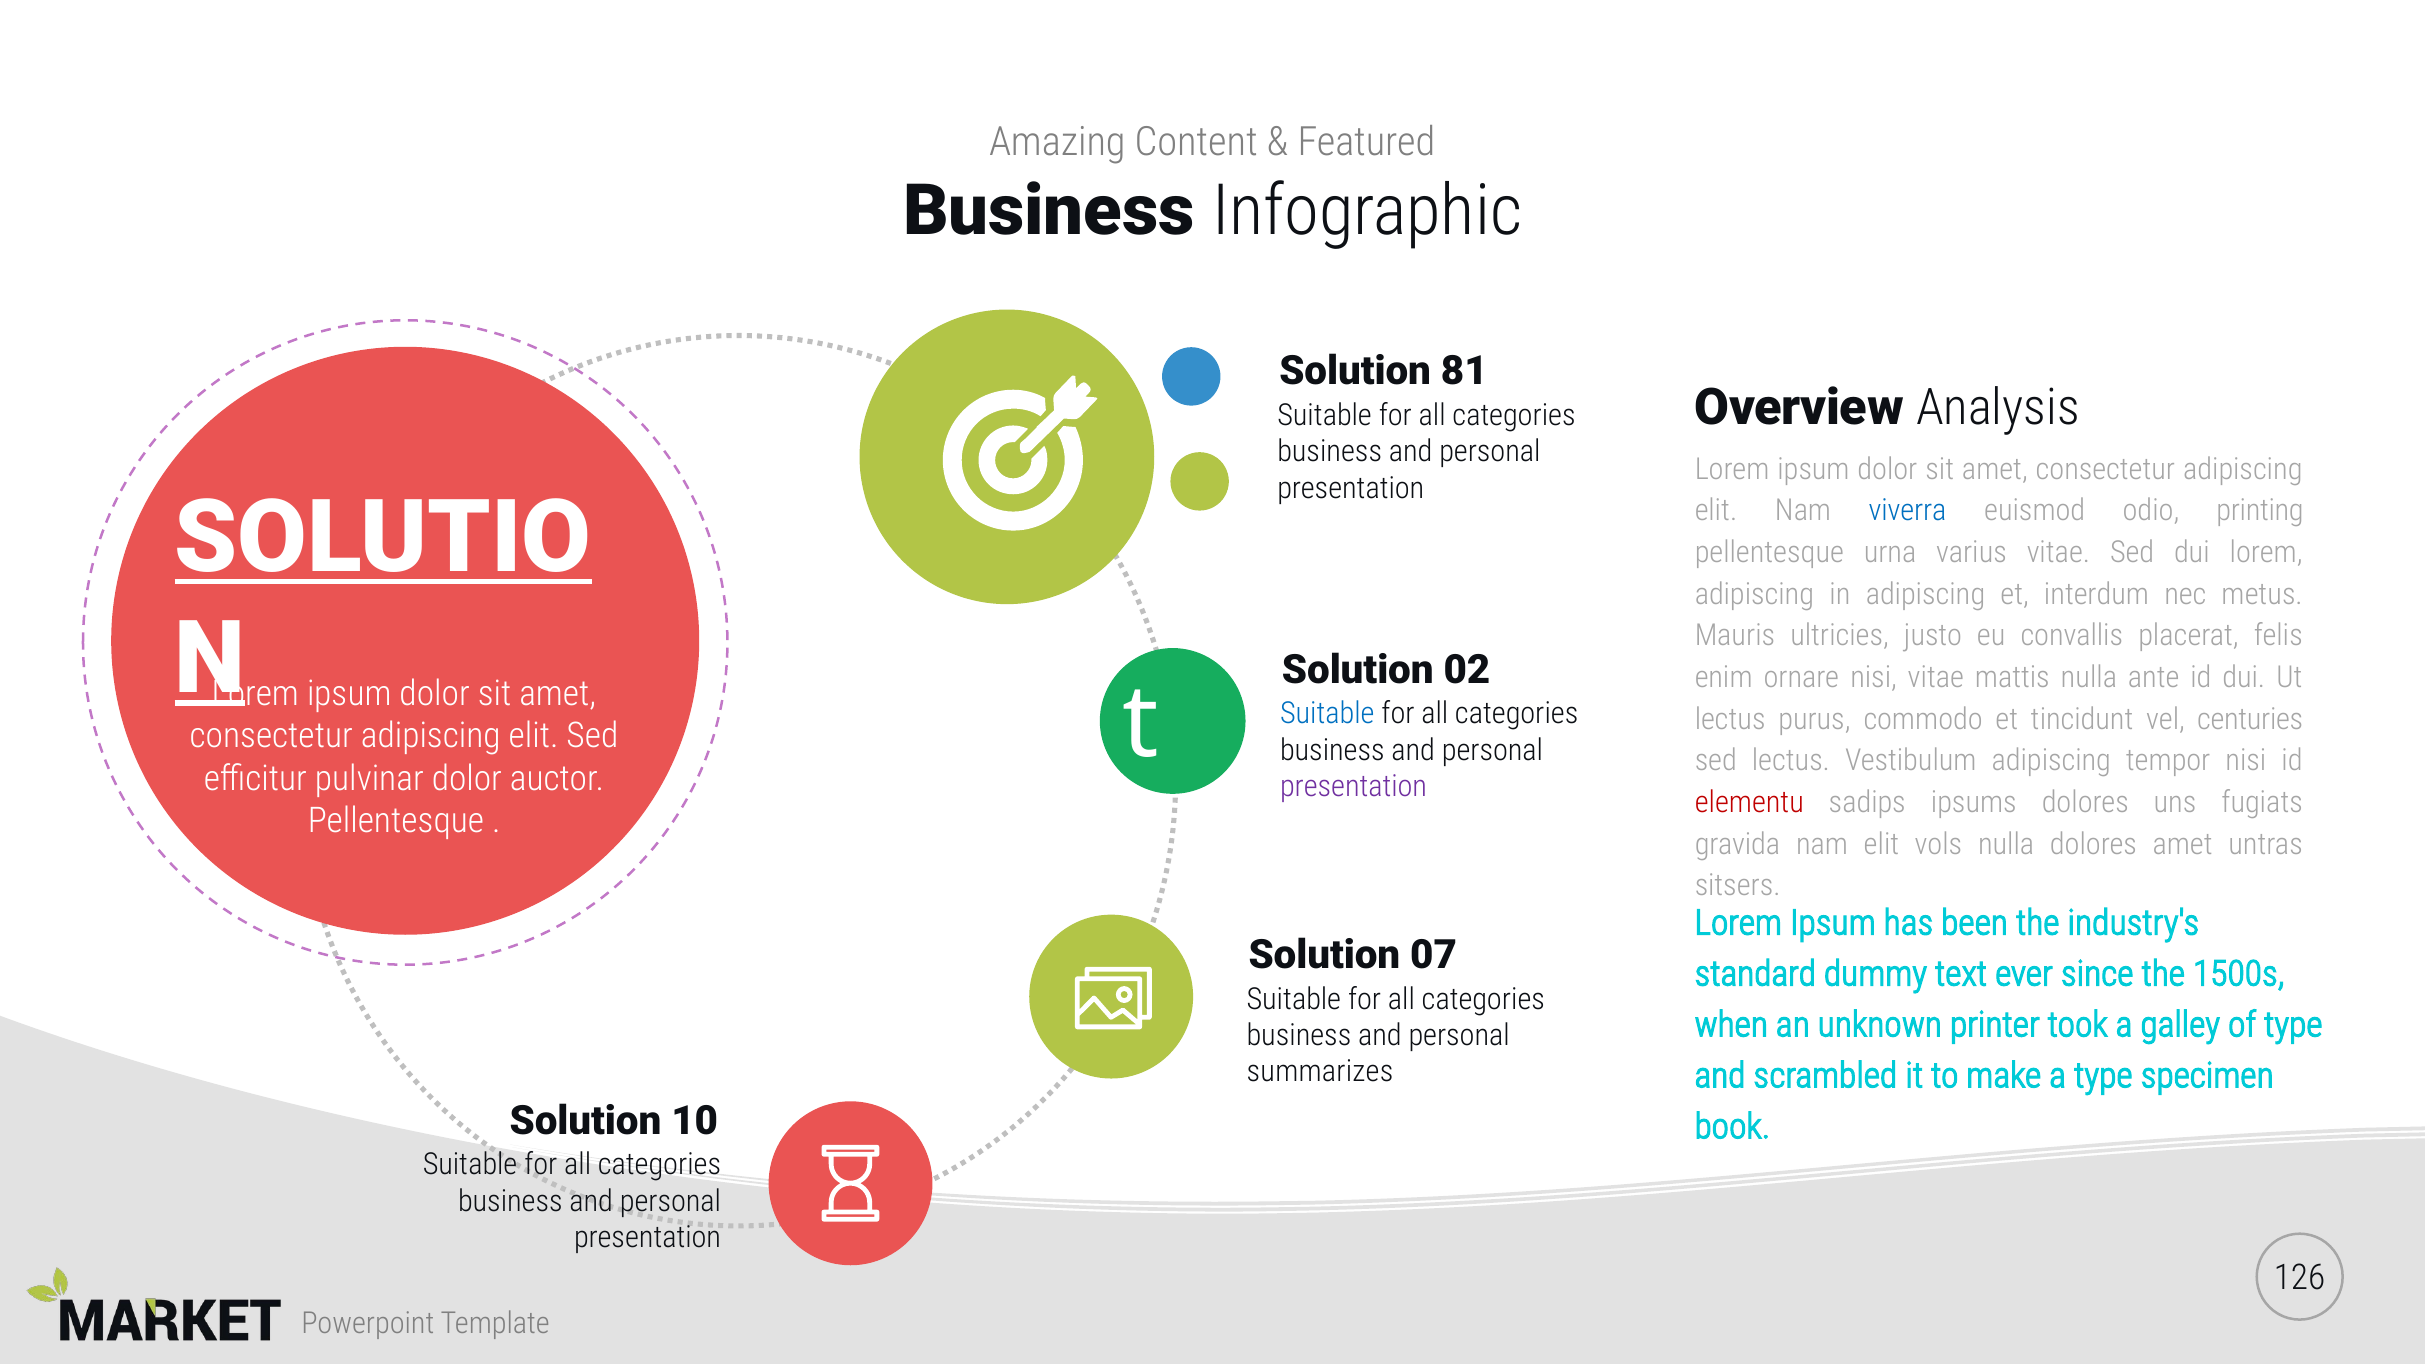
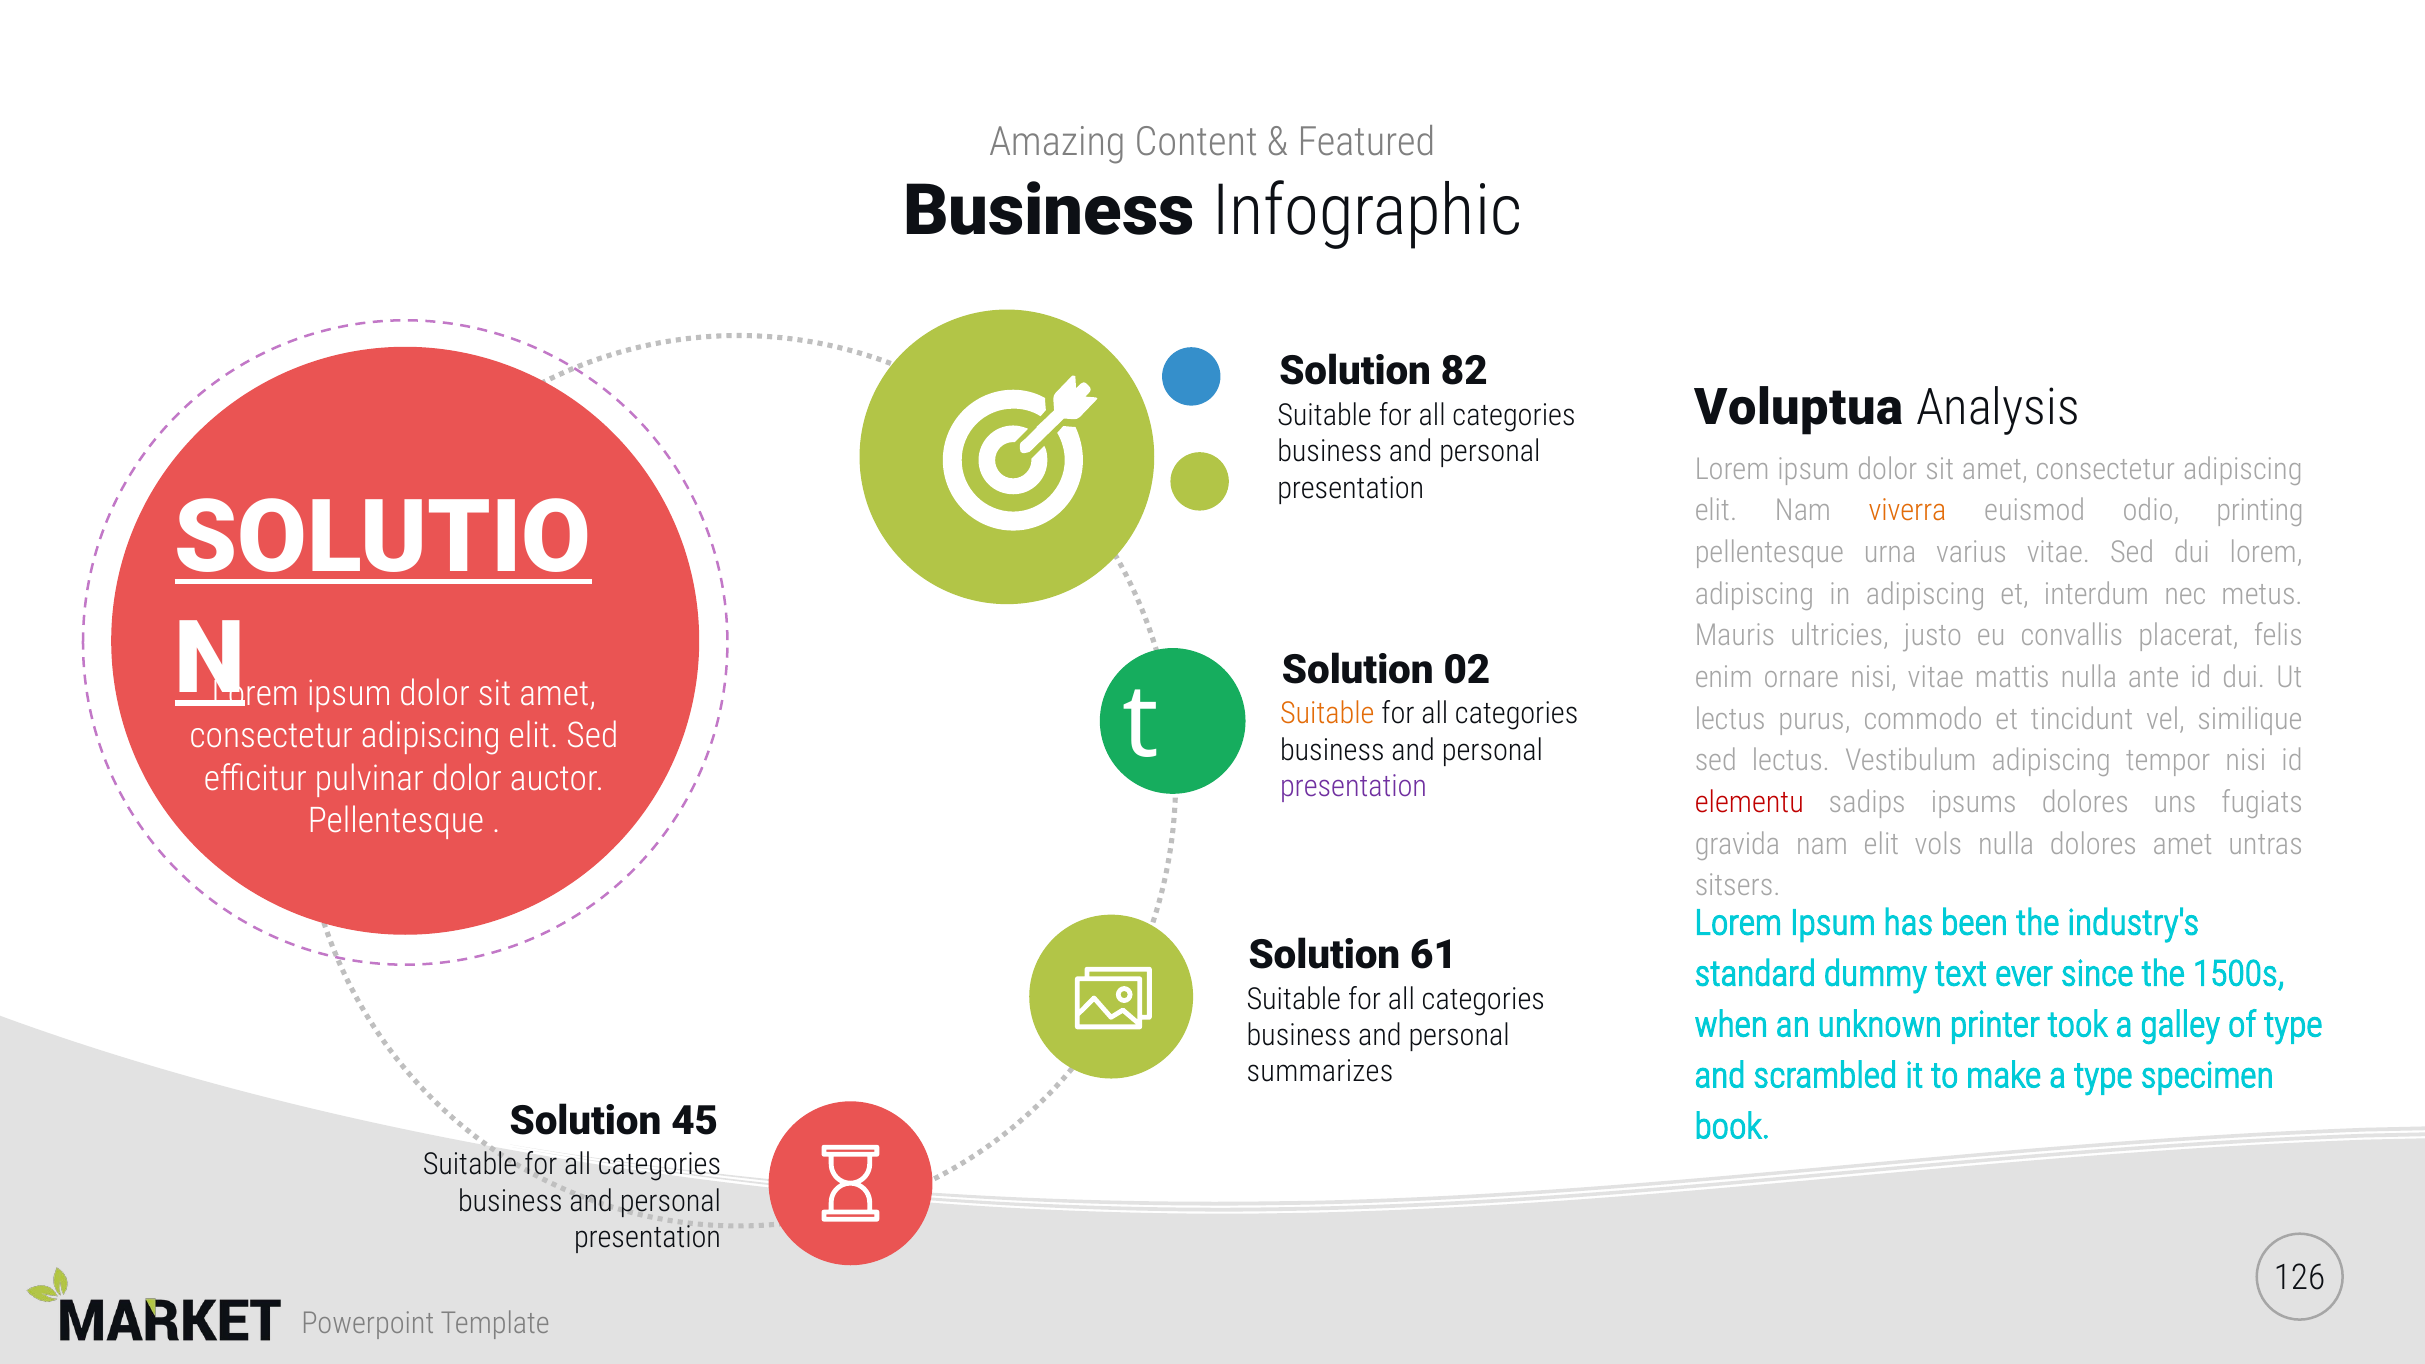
81: 81 -> 82 (1464, 372)
Overview: Overview -> Voluptua (1799, 408)
viverra colour: blue -> orange (1907, 511)
Suitable colour: blue -> orange (1327, 714)
centuries: centuries -> similique (2250, 719)
07: 07 -> 61 (1434, 955)
10: 10 -> 45 (695, 1121)
